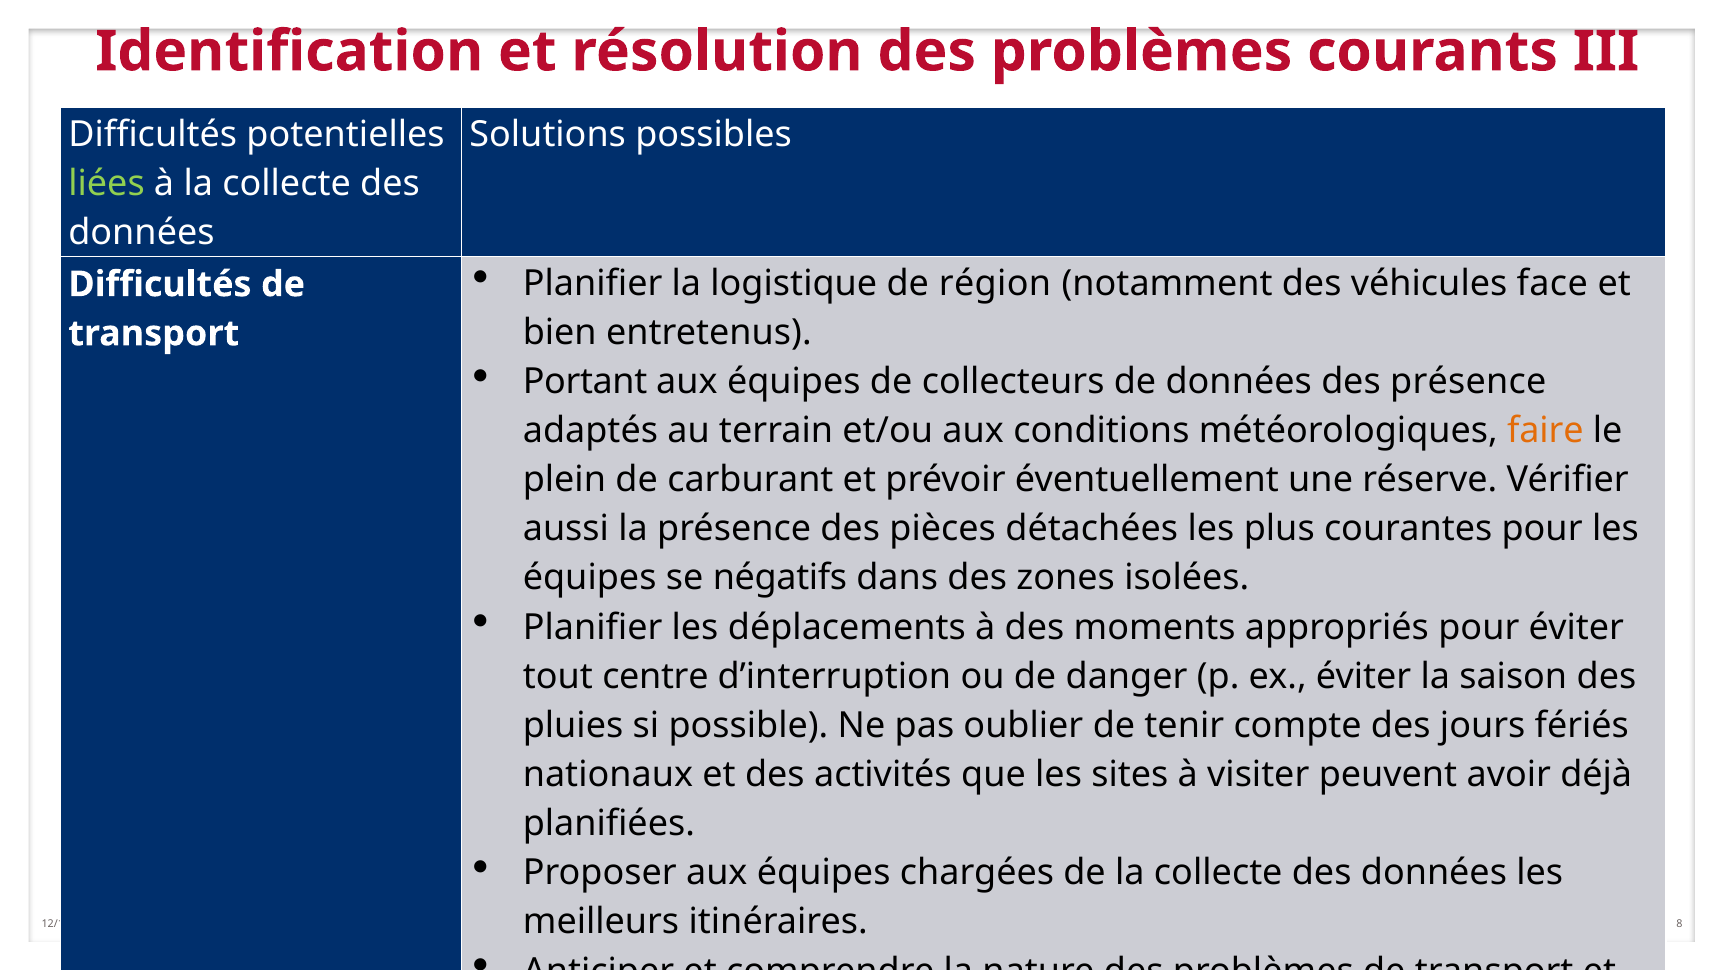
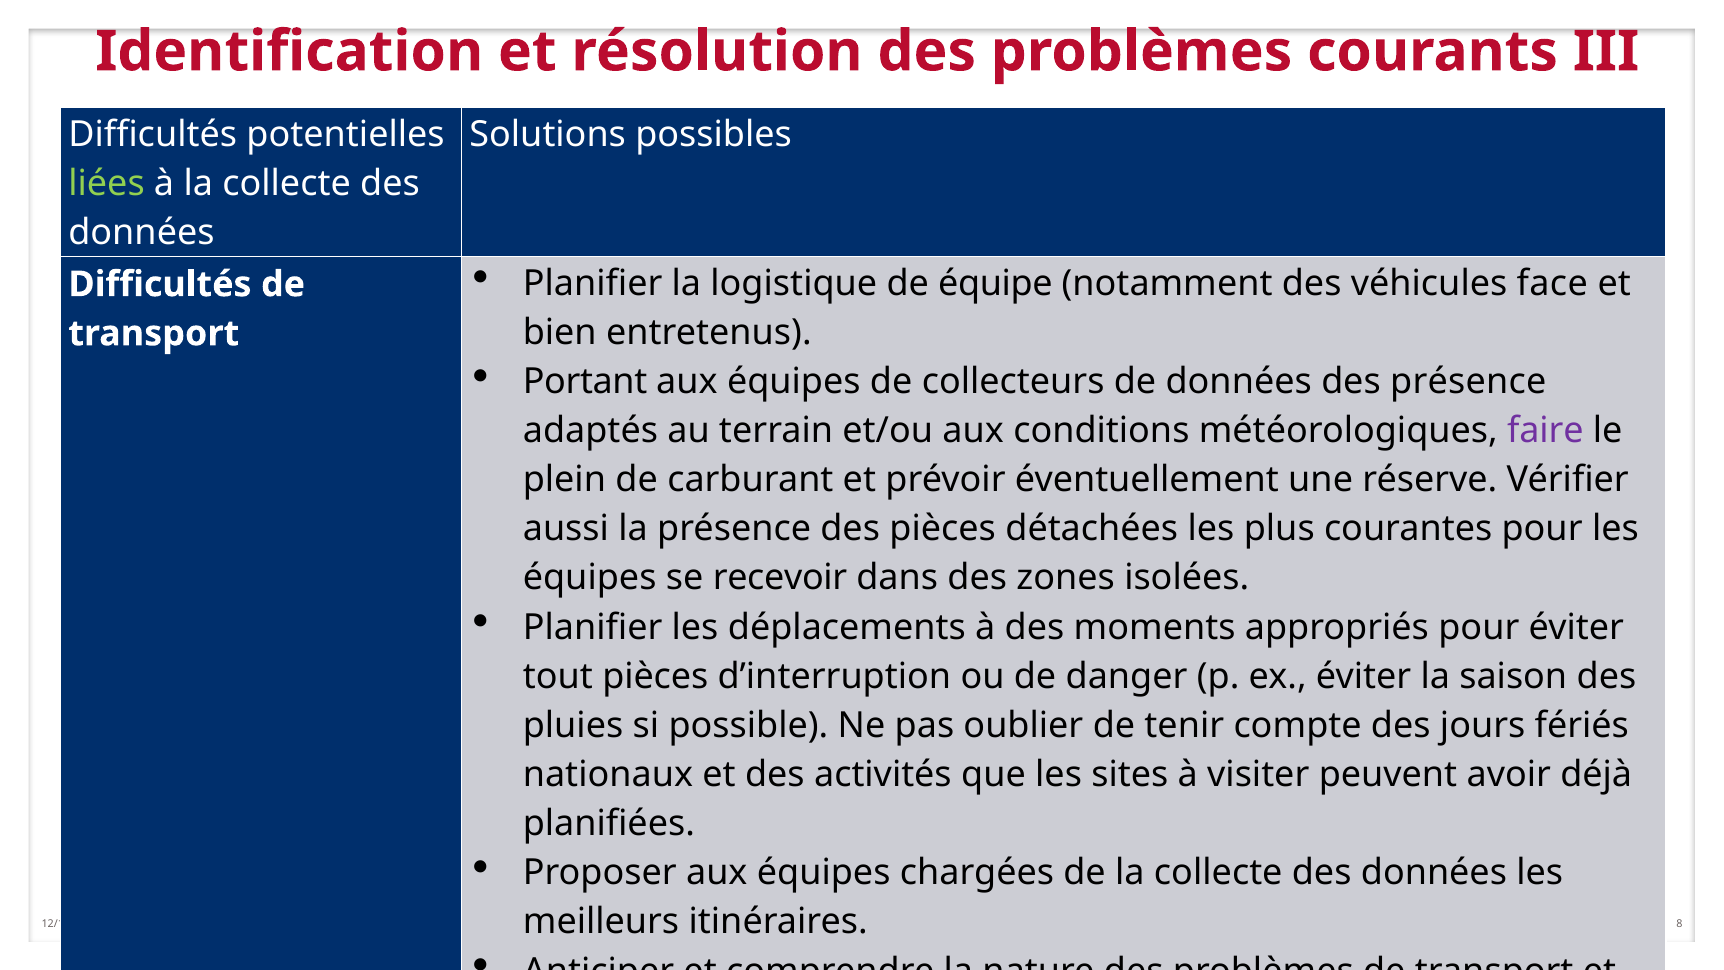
région: région -> équipe (995, 283)
faire colour: orange -> purple (1545, 431)
négatifs: négatifs -> recevoir (780, 578)
tout centre: centre -> pièces (655, 676)
